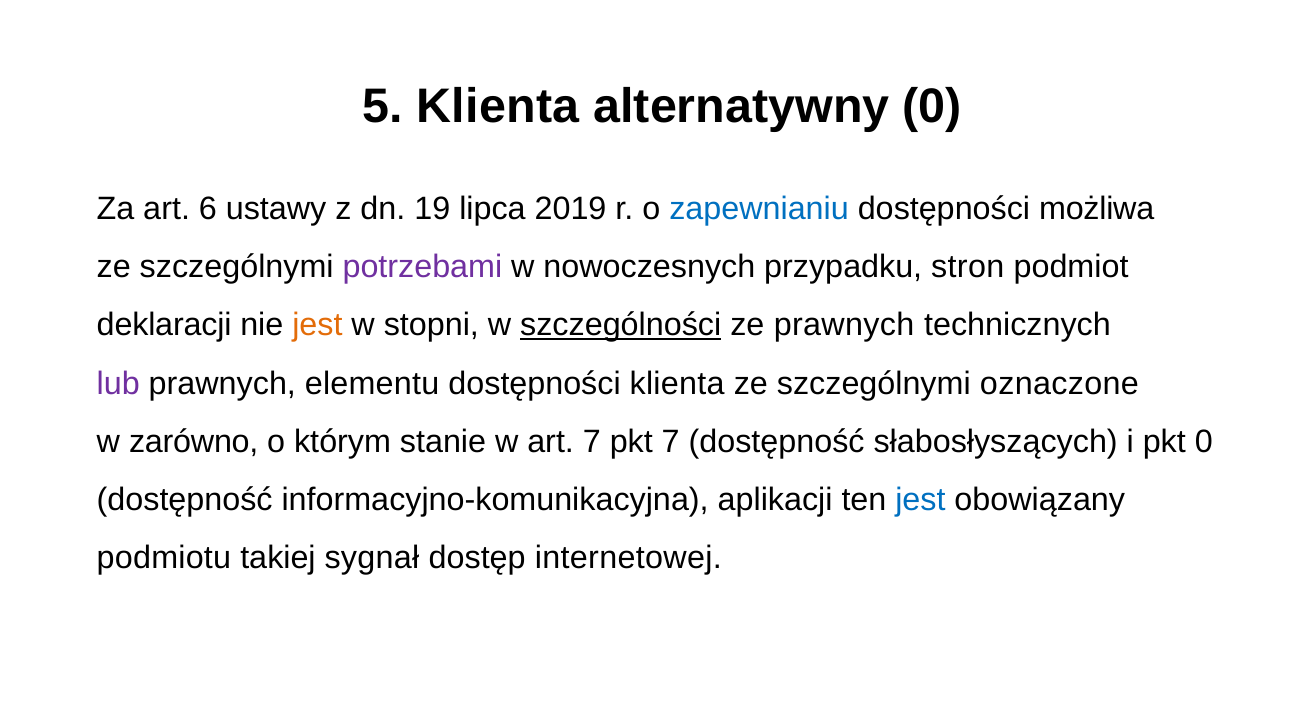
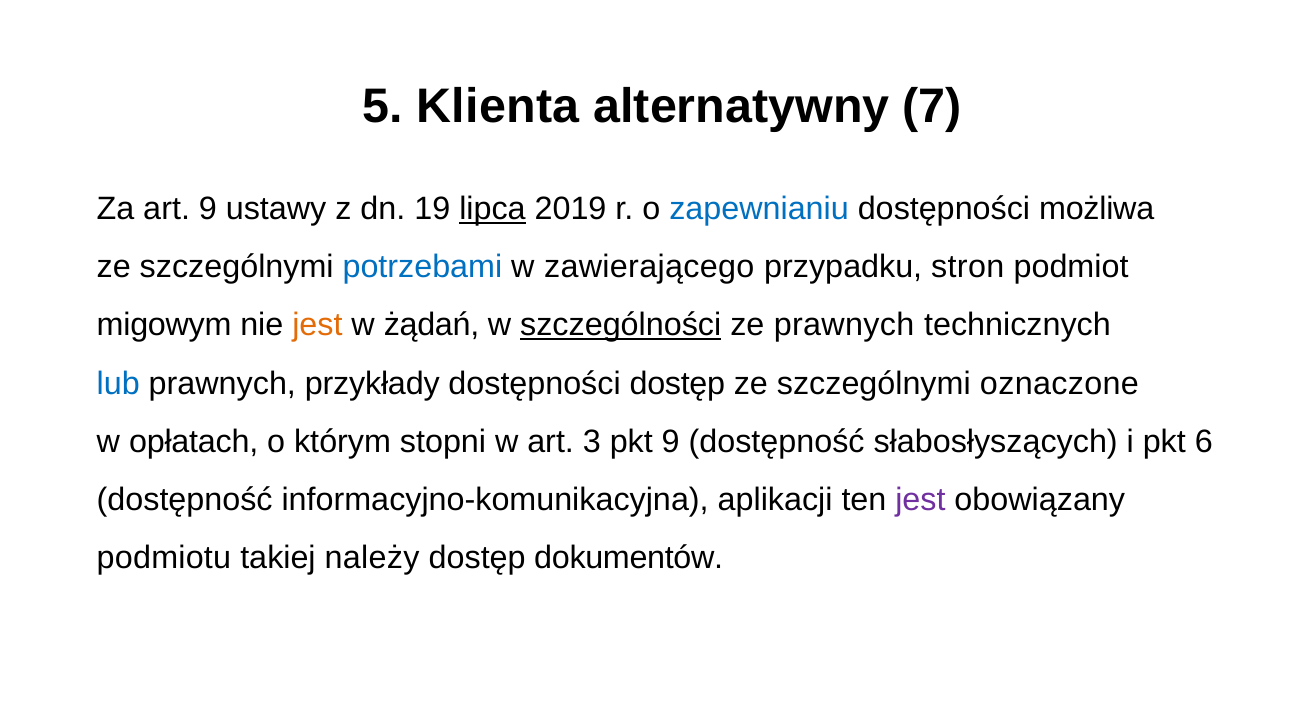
alternatywny 0: 0 -> 7 (932, 106)
art 6: 6 -> 9 (208, 209)
lipca underline: none -> present (492, 209)
potrzebami colour: purple -> blue (422, 267)
nowoczesnych: nowoczesnych -> zawierającego (649, 267)
deklaracji: deklaracji -> migowym (164, 325)
stopni: stopni -> żądań (432, 325)
lub colour: purple -> blue (118, 383)
elementu: elementu -> przykłady (372, 383)
dostępności klienta: klienta -> dostęp (677, 383)
zarówno: zarówno -> opłatach (194, 441)
stanie: stanie -> stopni (443, 441)
art 7: 7 -> 3 (592, 441)
pkt 7: 7 -> 9 (671, 441)
pkt 0: 0 -> 6 (1204, 441)
jest colour: blue -> purple (920, 500)
sygnał: sygnał -> należy (372, 558)
internetowej: internetowej -> dokumentów (629, 558)
